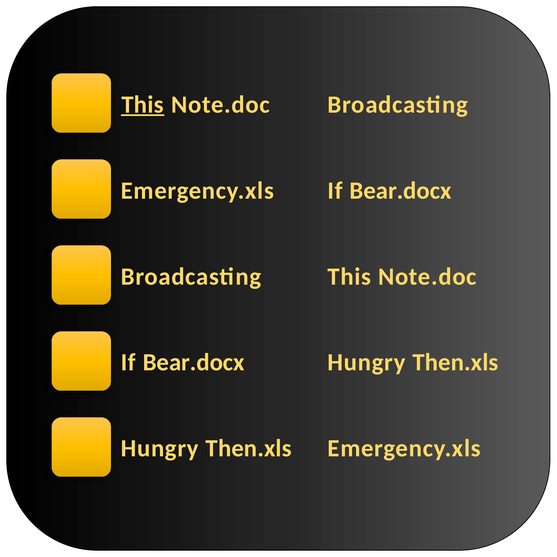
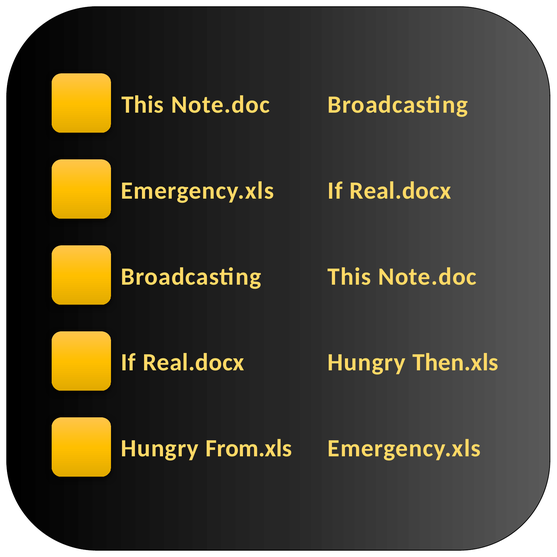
This underline: present -> none (142, 105)
Bear.docx: Bear.docx -> Real.docx (400, 191)
Bear.docx: Bear.docx -> Real.docx (194, 362)
Then.xls: Then.xls -> From.xls (249, 448)
